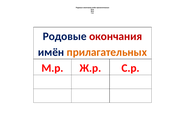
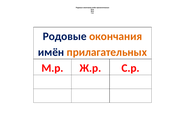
окончания colour: red -> orange (116, 36)
